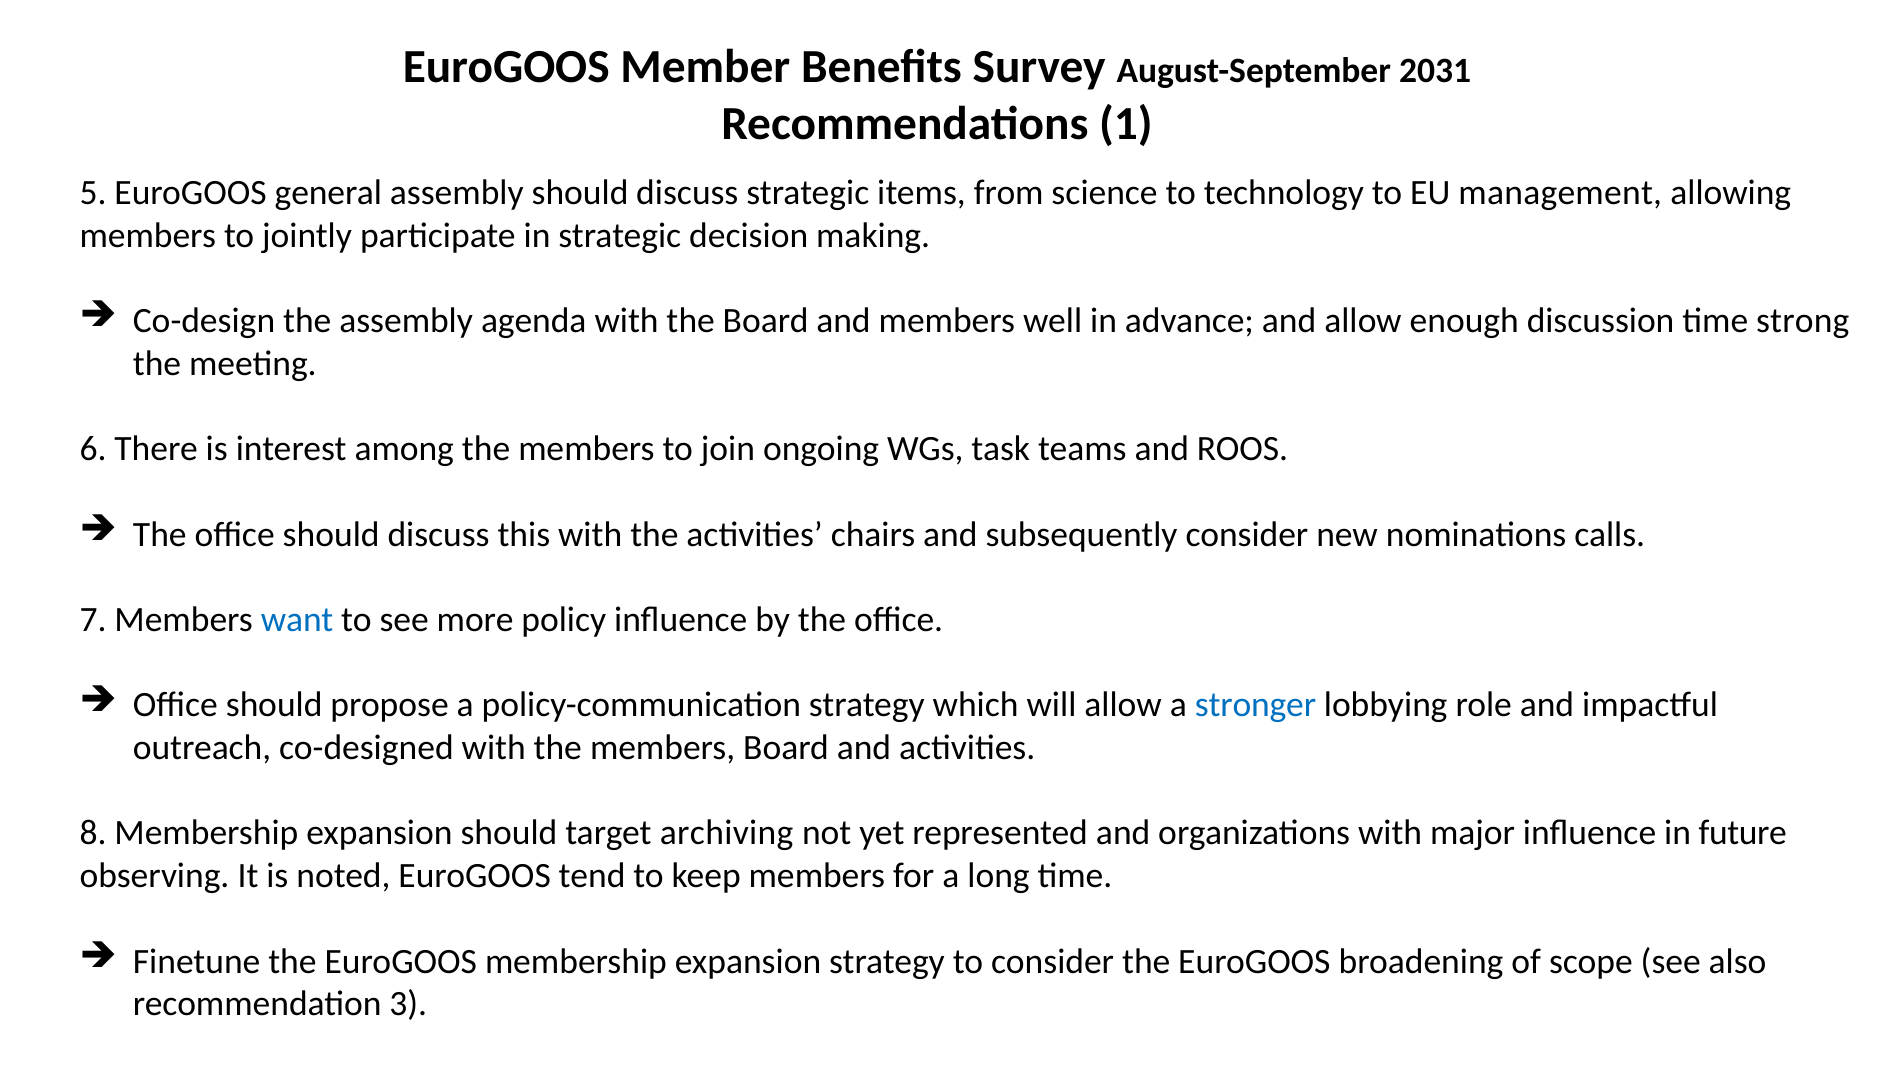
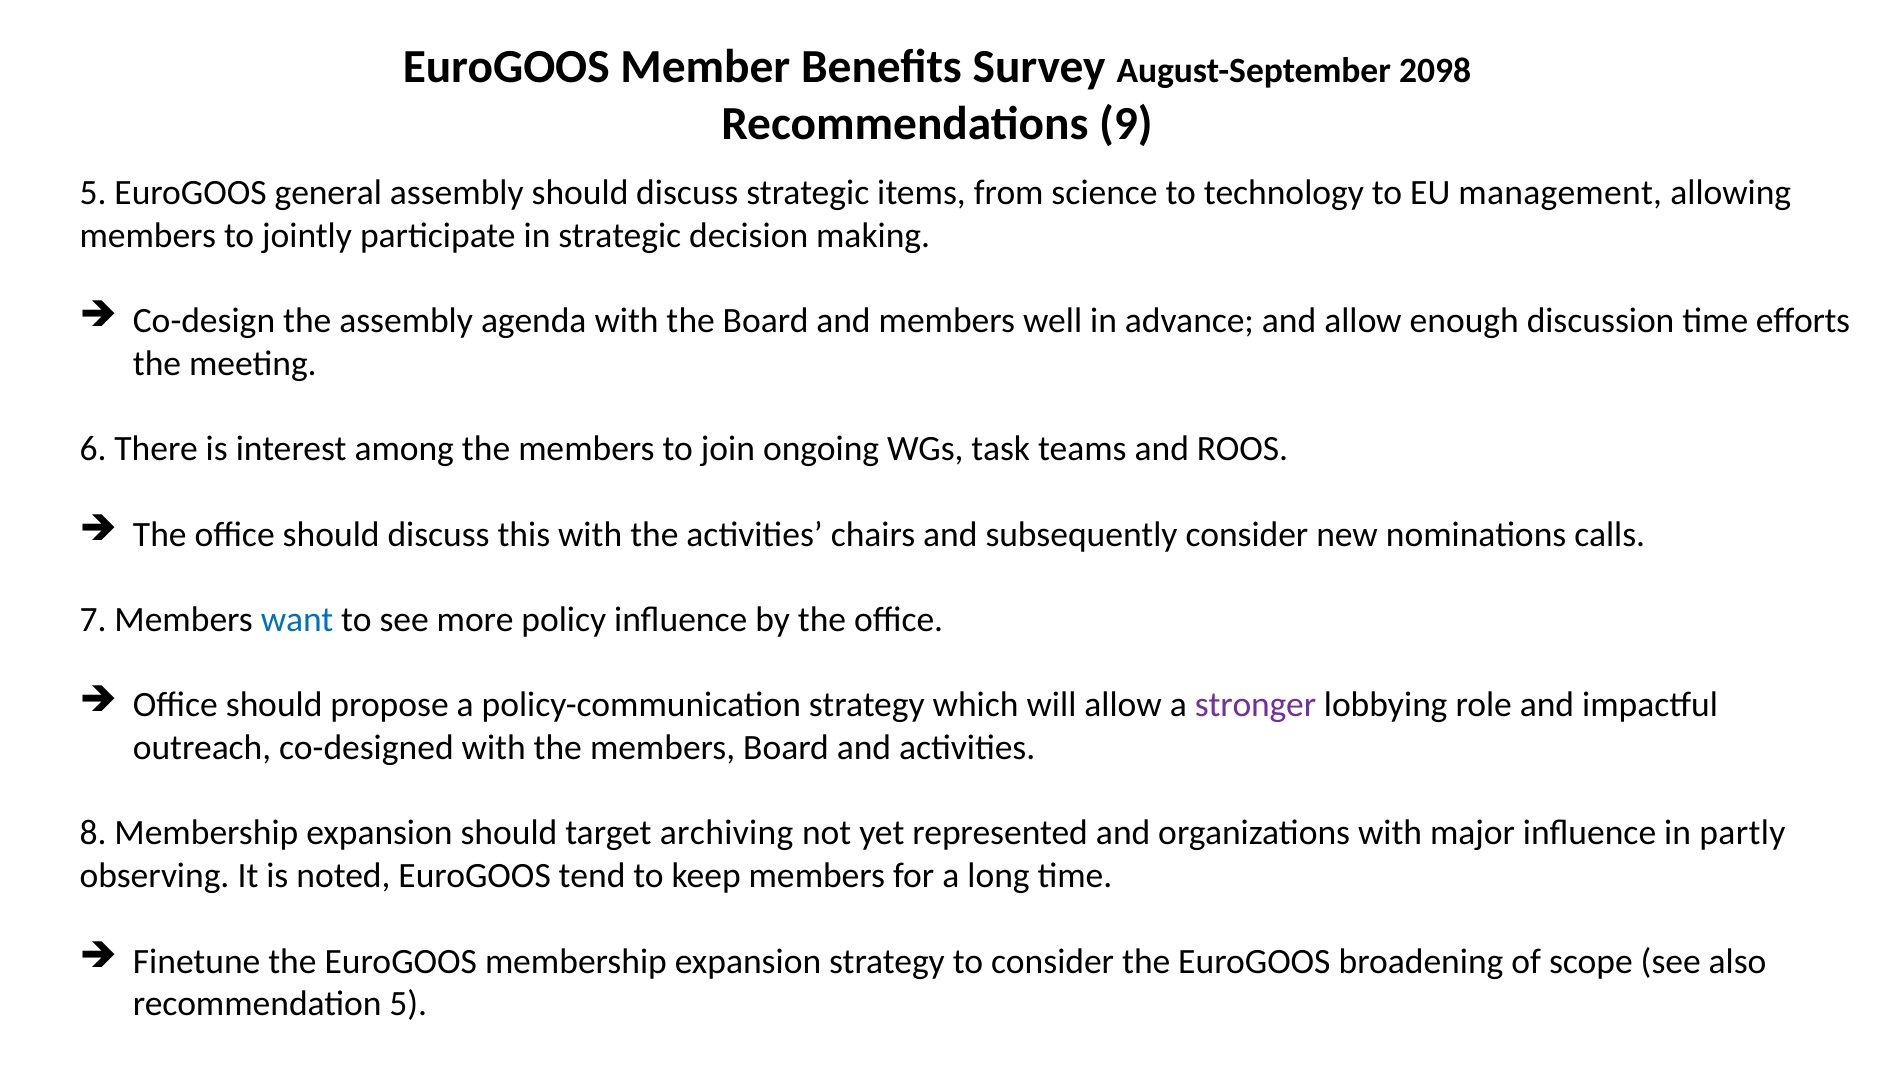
2031: 2031 -> 2098 (1435, 71)
1: 1 -> 9 (1126, 124)
strong: strong -> efforts (1803, 321)
stronger colour: blue -> purple (1256, 705)
future: future -> partly (1742, 833)
recommendation 3: 3 -> 5 (408, 1003)
